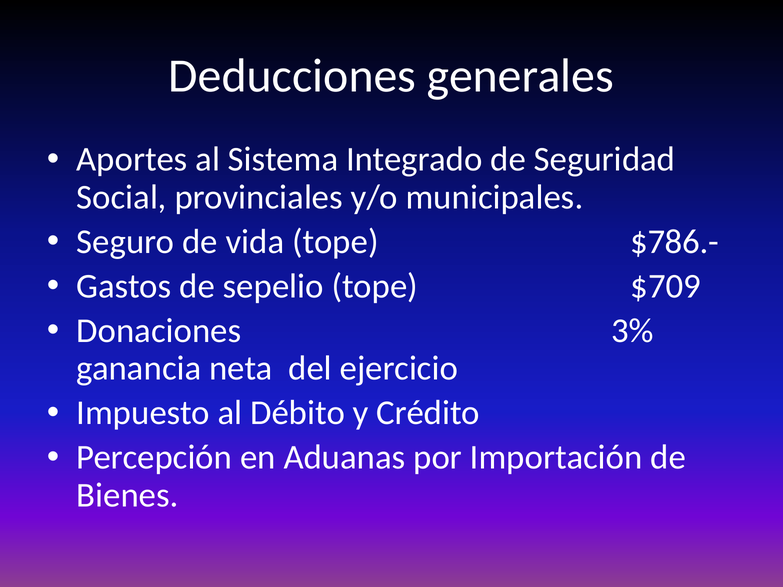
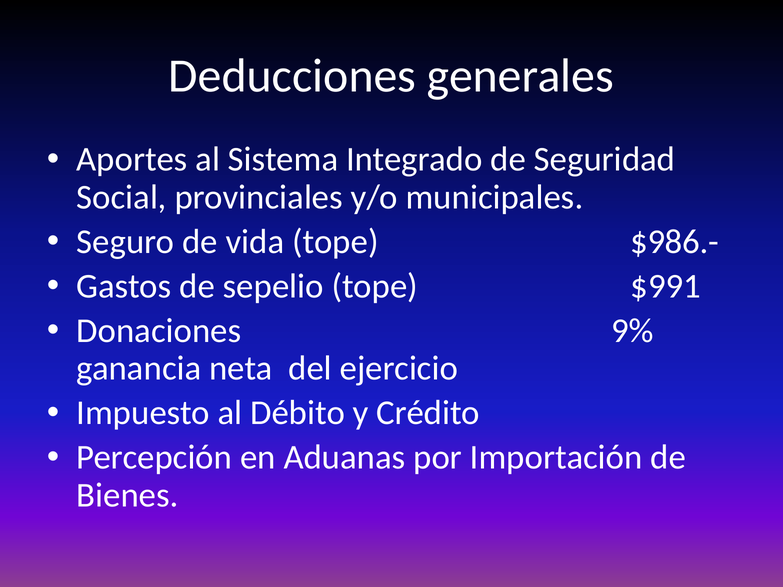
$786.-: $786.- -> $986.- (675, 242)
$709: $709 -> $991 (666, 286)
3%: 3% -> 9% (632, 331)
